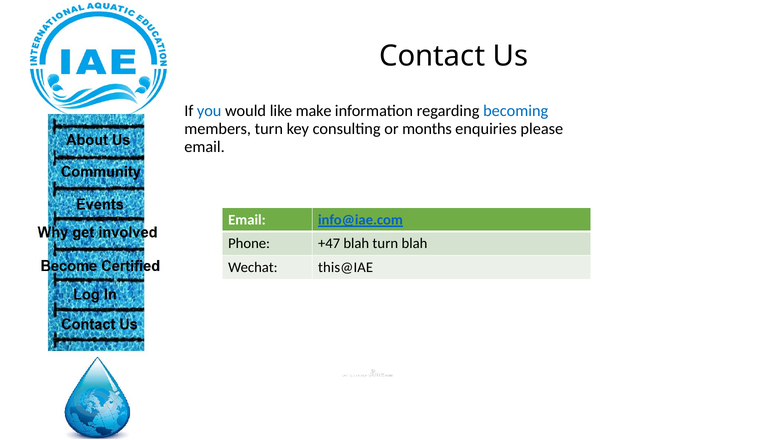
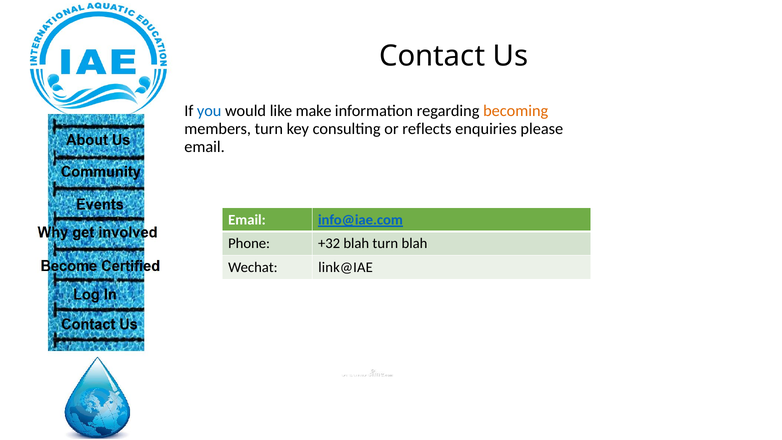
becoming colour: blue -> orange (516, 111)
months: months -> reflects (427, 129)
+47: +47 -> +32 (329, 244)
this@IAE: this@IAE -> link@IAE (346, 267)
